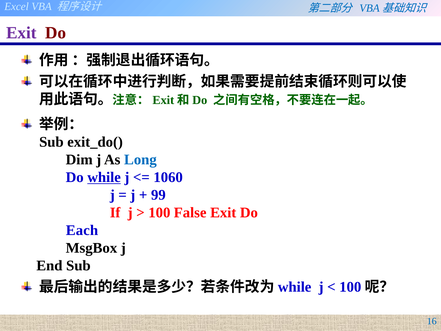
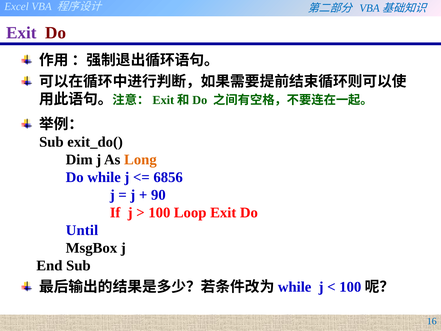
Long colour: blue -> orange (140, 160)
while underline: present -> none (104, 177)
1060: 1060 -> 6856 (168, 177)
99: 99 -> 90 (158, 195)
False: False -> Loop (190, 212)
Each: Each -> Until (82, 230)
